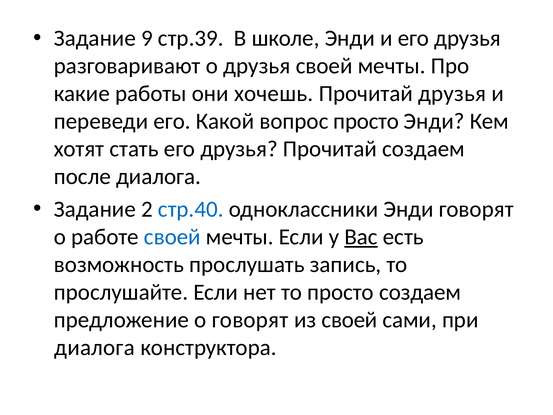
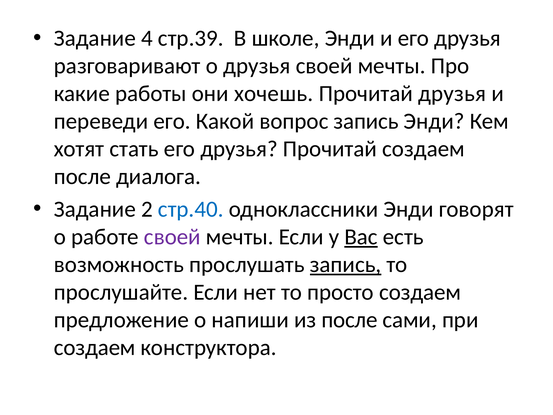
9: 9 -> 4 (147, 38)
вопрос просто: просто -> запись (366, 121)
своей colour: blue -> purple (172, 237)
запись underline: none -> present (346, 264)
о говорят: говорят -> напиши (250, 320)
из своей: своей -> после (349, 320)
диалога: диалога -> создаем (95, 347)
